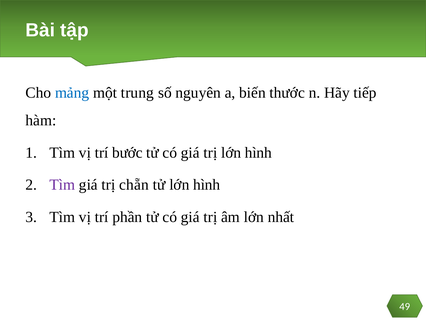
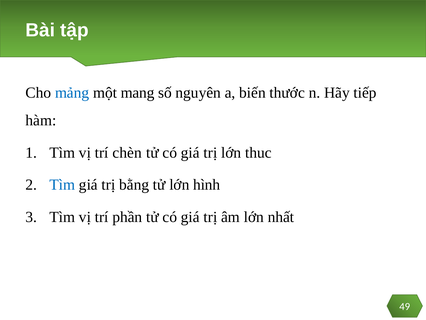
trung: trung -> mang (138, 93)
bước: bước -> chèn (127, 152)
trị lớn hình: hình -> thuc (258, 152)
Tìm colour: purple -> blue (62, 185)
chẵn: chẵn -> bằng (134, 185)
